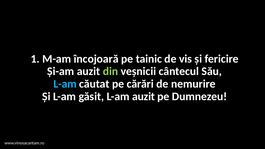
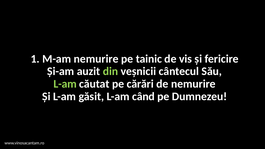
M-am încojoară: încojoară -> nemurire (96, 59)
L-am colour: light blue -> light green (65, 84)
L-am auzit: auzit -> când (143, 96)
